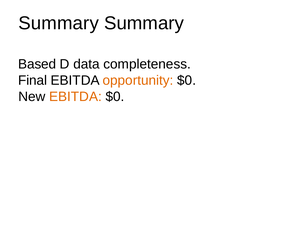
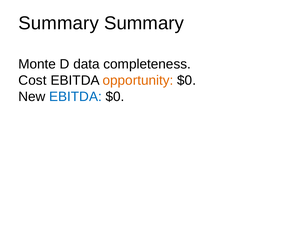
Based: Based -> Monte (37, 64)
Final: Final -> Cost (32, 80)
EBITDA colour: orange -> blue (75, 97)
